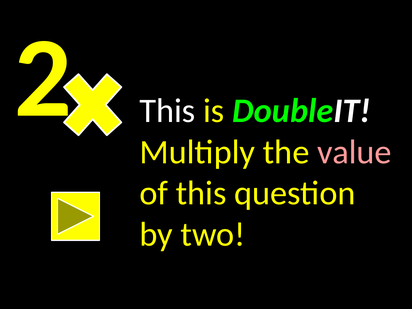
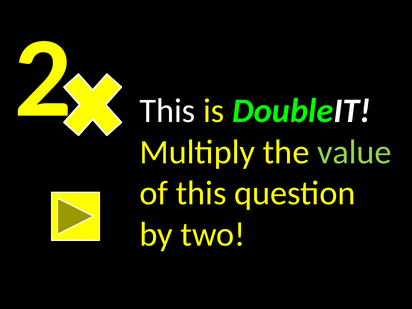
value colour: pink -> light green (354, 152)
